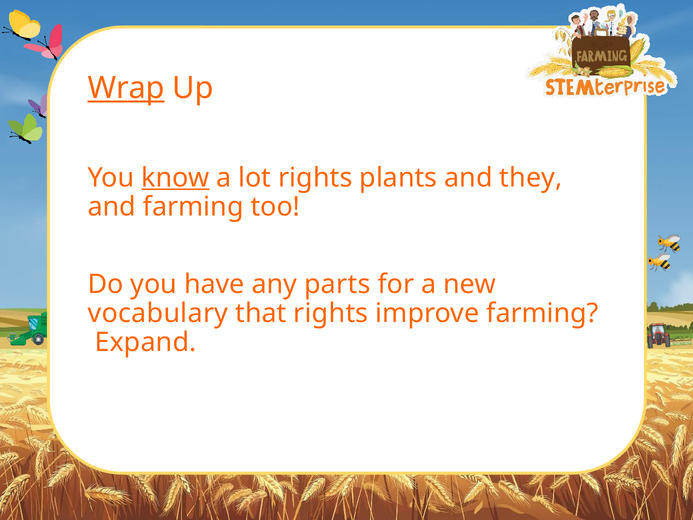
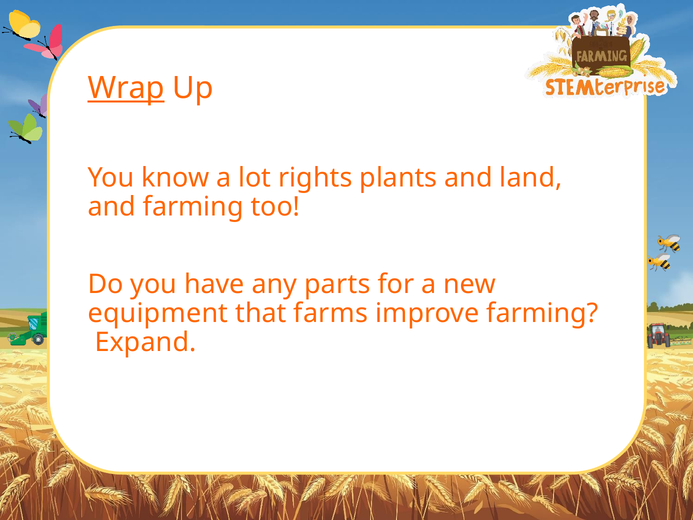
know underline: present -> none (175, 178)
they: they -> land (531, 178)
vocabulary: vocabulary -> equipment (158, 313)
that rights: rights -> farms (331, 313)
